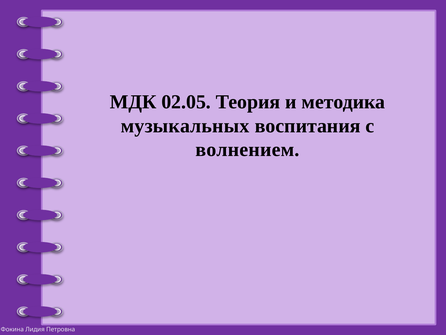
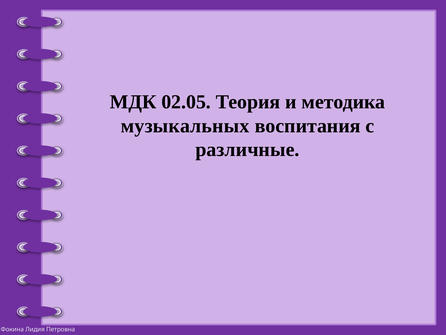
волнением: волнением -> различные (247, 150)
